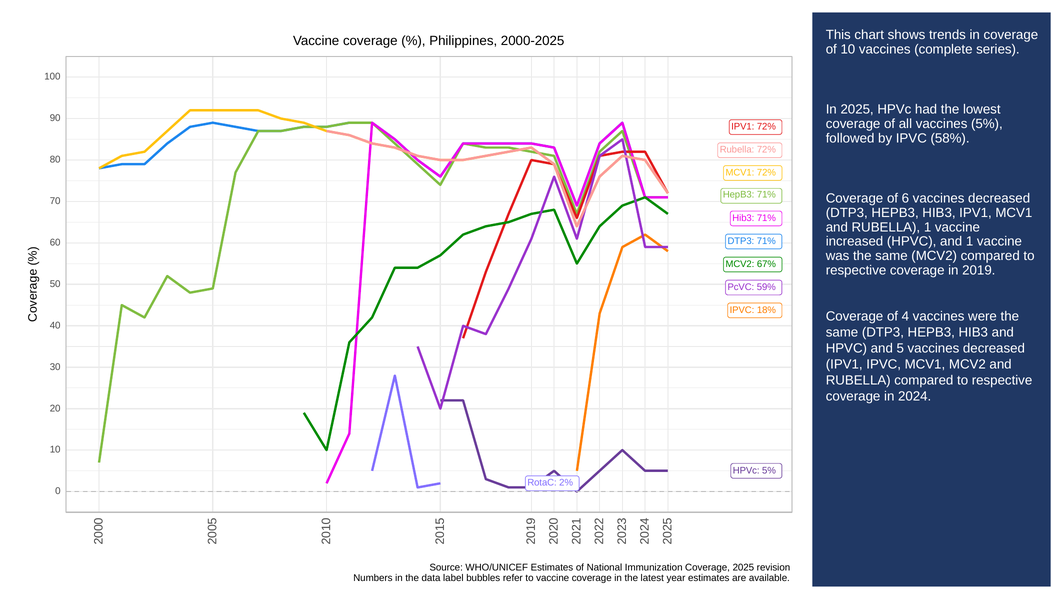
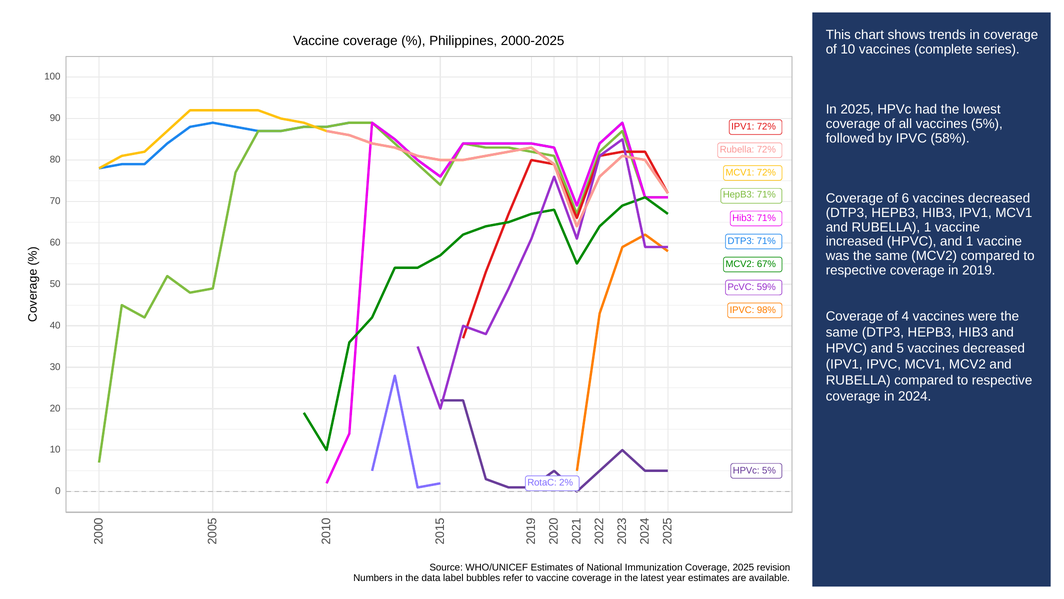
18%: 18% -> 98% (766, 310)
